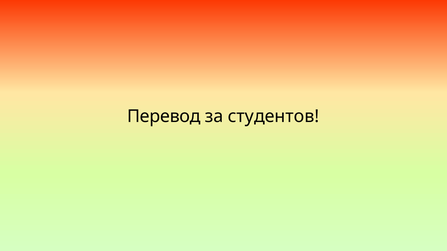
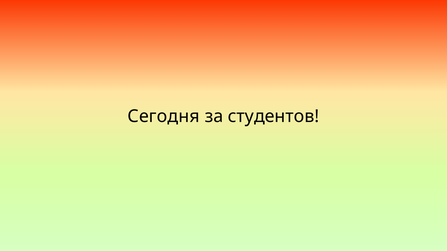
Перевод: Перевод -> Сегодня (164, 117)
